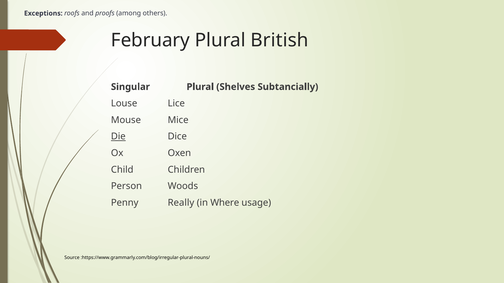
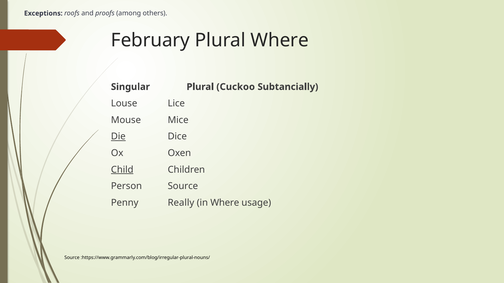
Plural British: British -> Where (280, 40)
Shelves: Shelves -> Cuckoo (236, 87)
Child underline: none -> present (122, 170)
Person Woods: Woods -> Source (183, 187)
